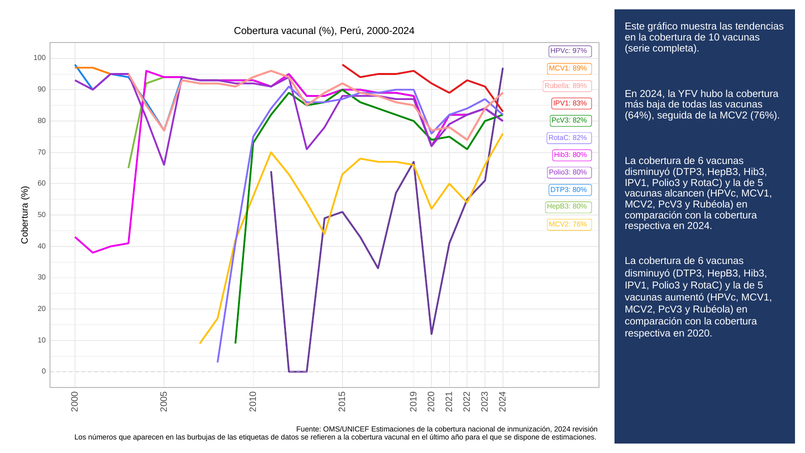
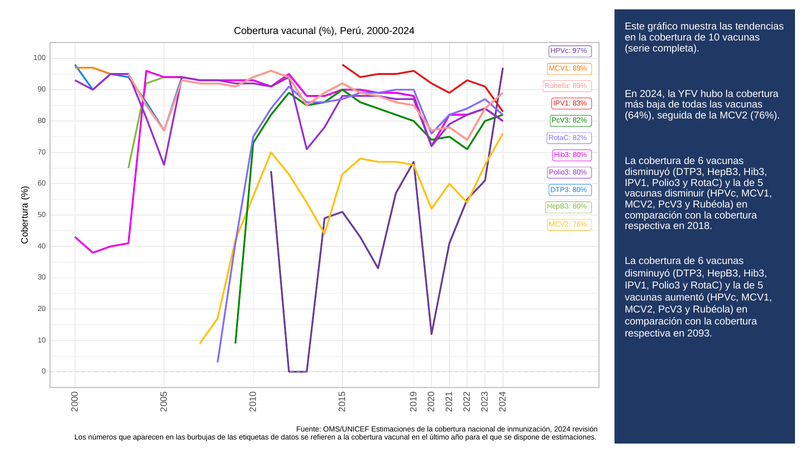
alcancen: alcancen -> disminuir (685, 193)
respectiva en 2024: 2024 -> 2018 (700, 226)
2020: 2020 -> 2093 (700, 333)
